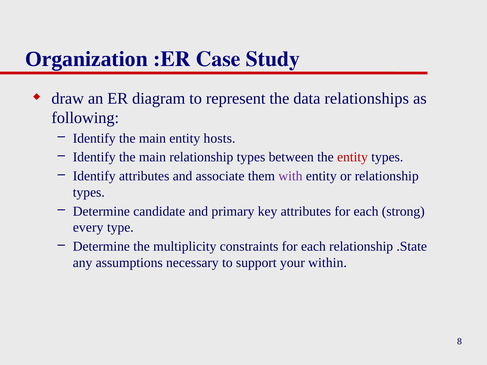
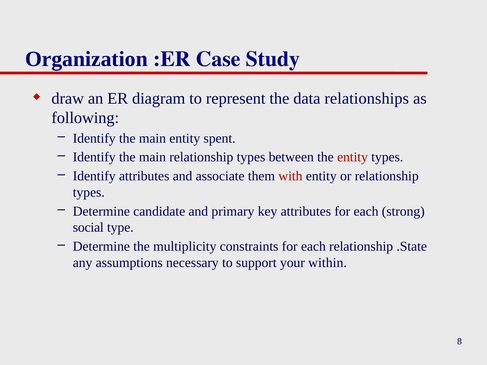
hosts: hosts -> spent (220, 138)
with colour: purple -> red (290, 176)
every: every -> social (88, 228)
